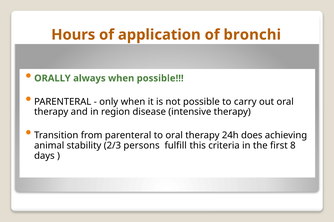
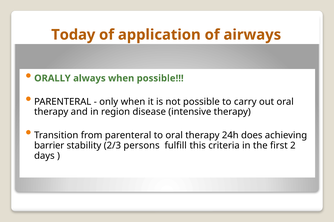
Hours: Hours -> Today (73, 35)
bronchi: bronchi -> airways (252, 35)
animal: animal -> barrier (49, 146)
8: 8 -> 2 (293, 146)
